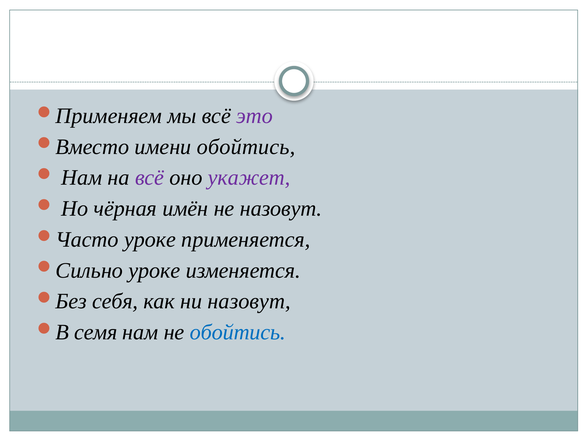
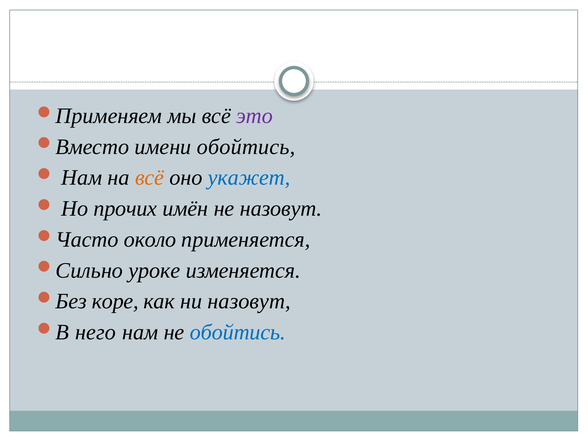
всё colour: purple -> orange (150, 178)
укажет colour: purple -> blue (249, 178)
чёрная: чёрная -> прочих (125, 209)
уроке: уроке -> около (150, 239)
себя: себя -> коре (115, 301)
семя: семя -> него (96, 332)
